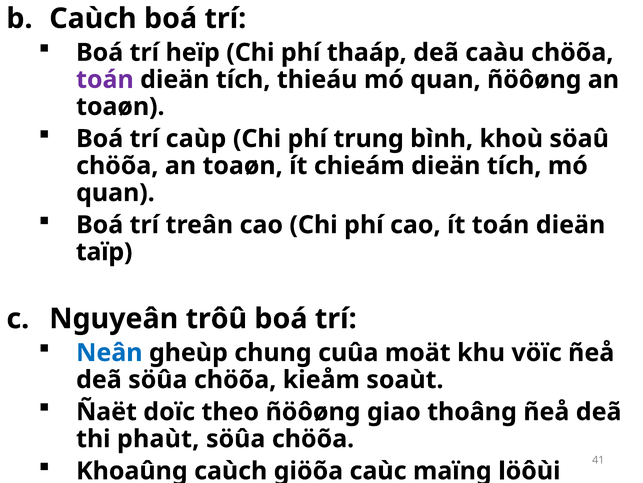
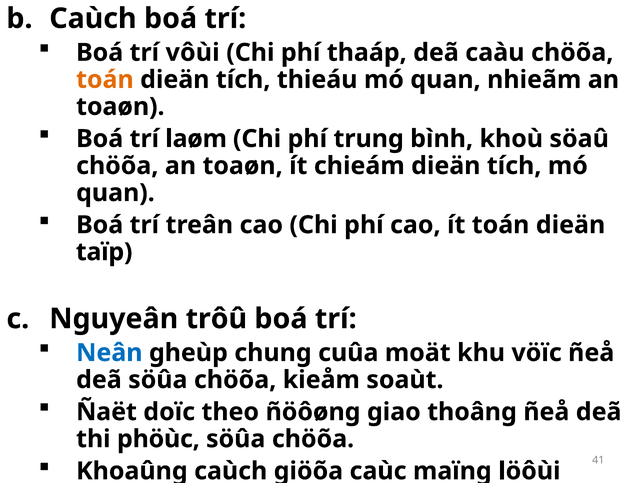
heïp: heïp -> vôùi (193, 52)
toán colour: purple -> orange (105, 79)
quan ñöôøng: ñöôøng -> nhieãm (534, 79)
caùp: caùp -> laøm (196, 139)
phaùt: phaùt -> phöùc (158, 438)
